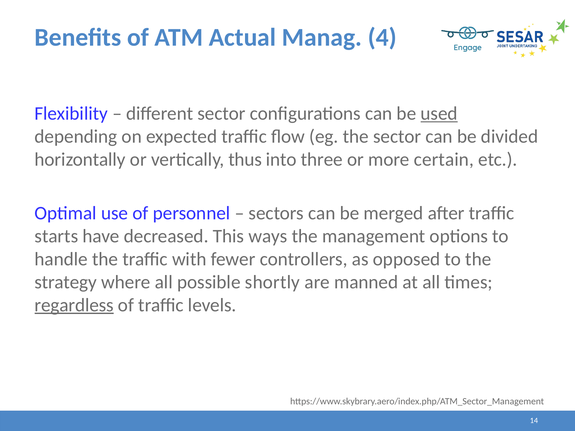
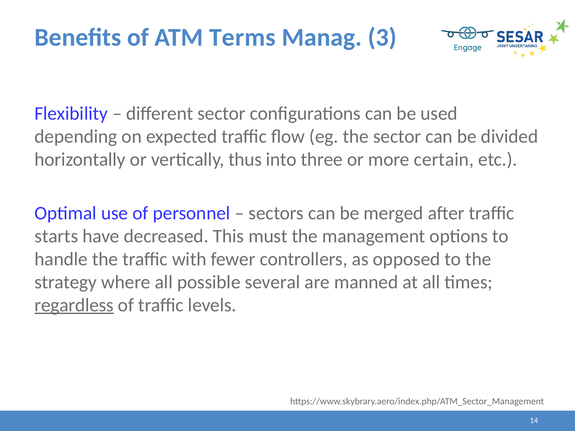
Actual: Actual -> Terms (242, 37)
4: 4 -> 3 (382, 37)
used underline: present -> none (439, 114)
ways: ways -> must (268, 236)
shortly: shortly -> several (273, 282)
